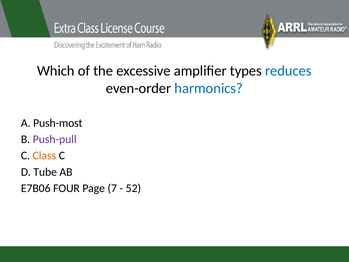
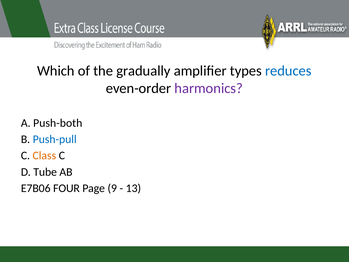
excessive: excessive -> gradually (143, 71)
harmonics colour: blue -> purple (209, 88)
Push-most: Push-most -> Push-both (58, 123)
Push-pull colour: purple -> blue (55, 139)
7: 7 -> 9 (112, 188)
52: 52 -> 13 (133, 188)
